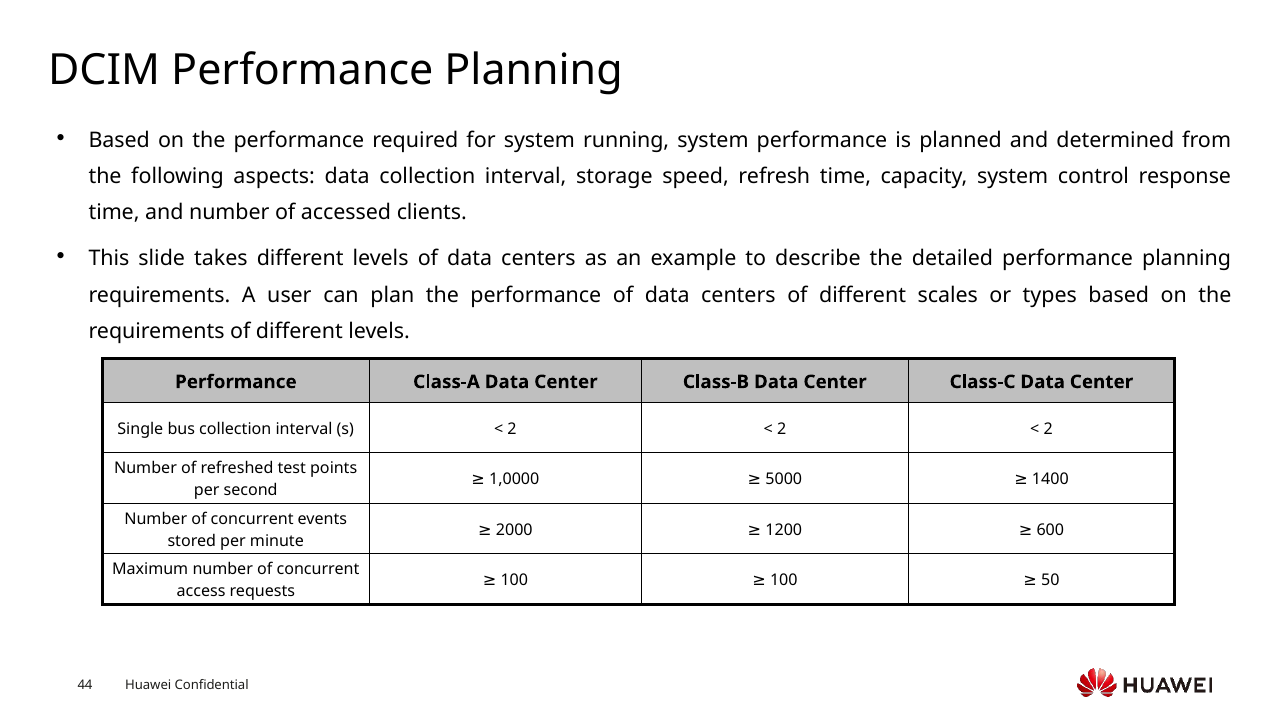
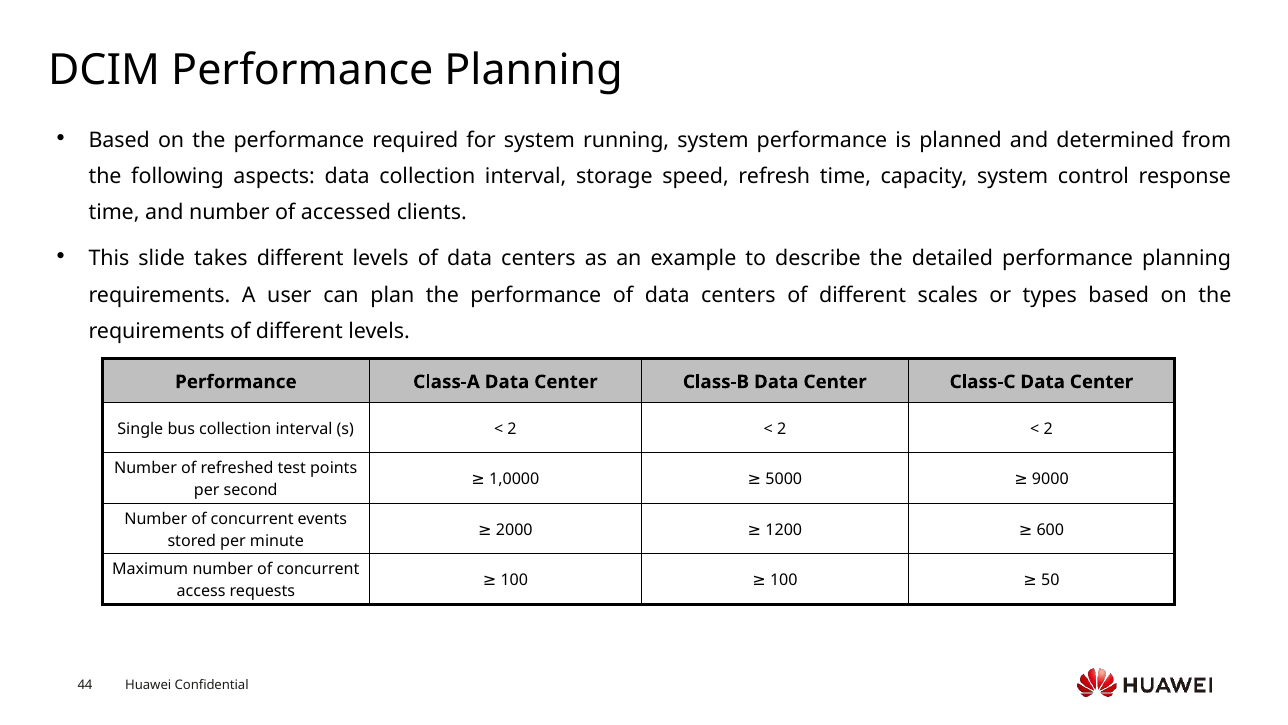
1400: 1400 -> 9000 (1050, 479)
